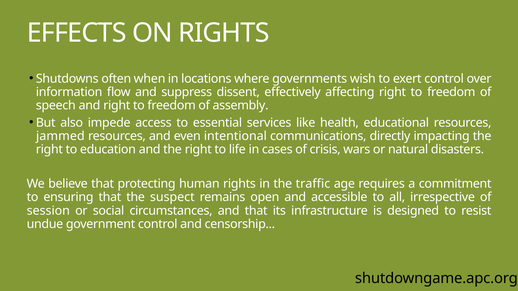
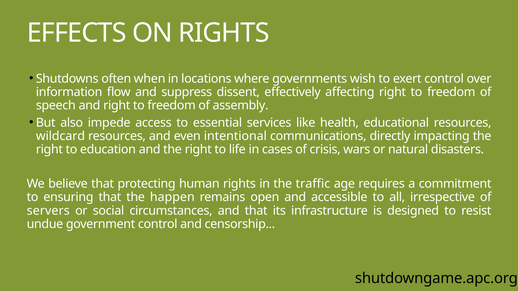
jammed: jammed -> wildcard (60, 136)
suspect: suspect -> happen (172, 197)
session: session -> servers (48, 211)
